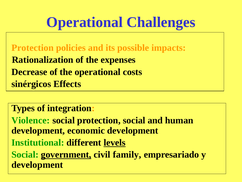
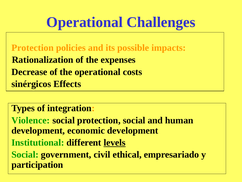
government underline: present -> none (66, 154)
family: family -> ethical (127, 154)
development: development -> participation (37, 164)
